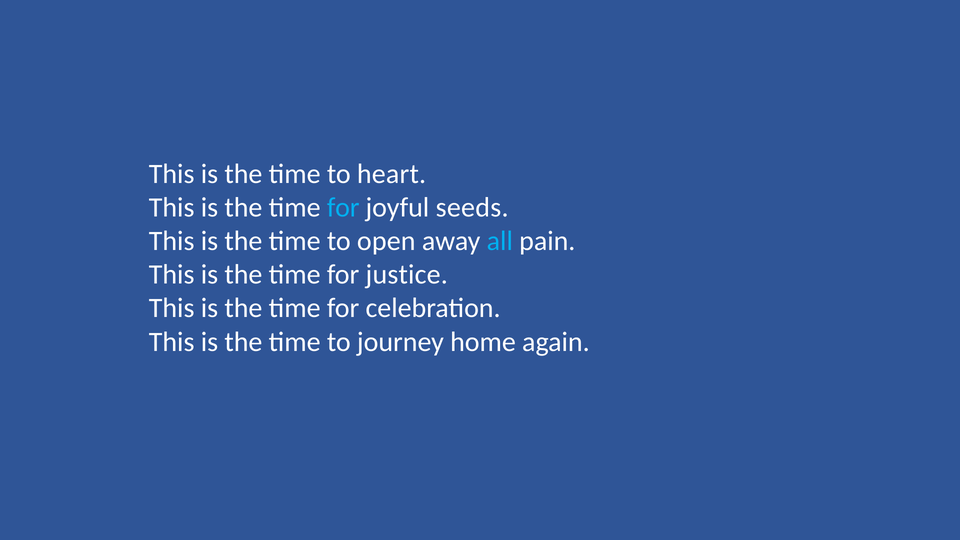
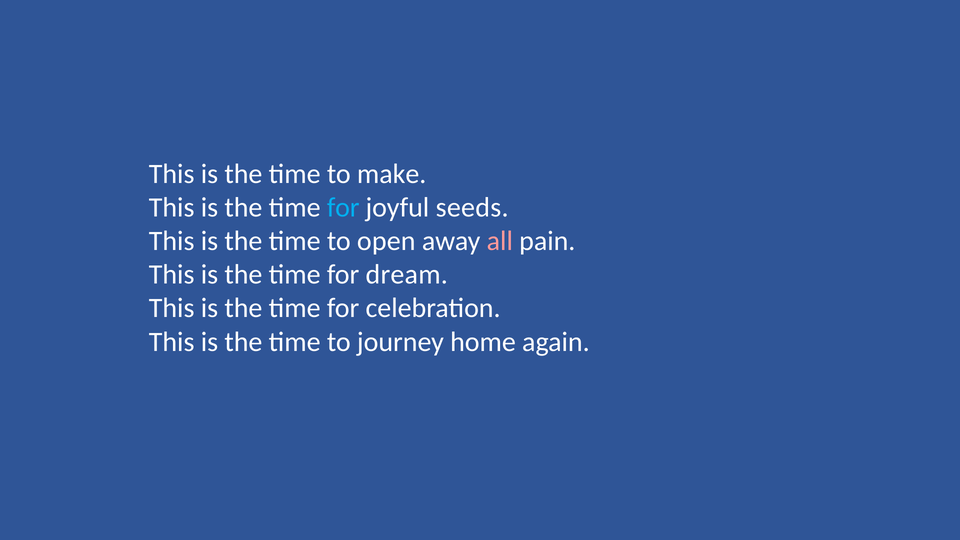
heart: heart -> make (392, 174)
all colour: light blue -> pink (500, 241)
justice: justice -> dream (407, 275)
